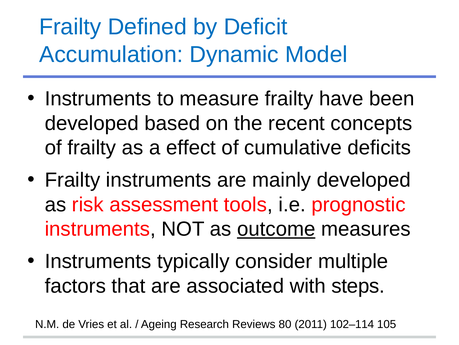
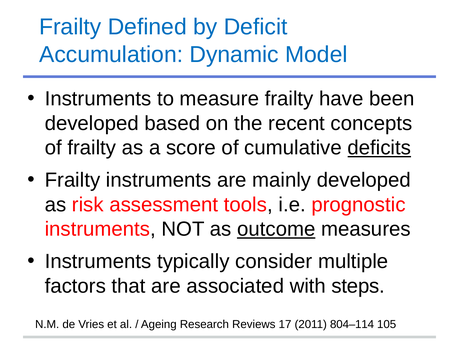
effect: effect -> score (191, 148)
deficits underline: none -> present (379, 148)
80: 80 -> 17 (285, 324)
102–114: 102–114 -> 804–114 (352, 324)
